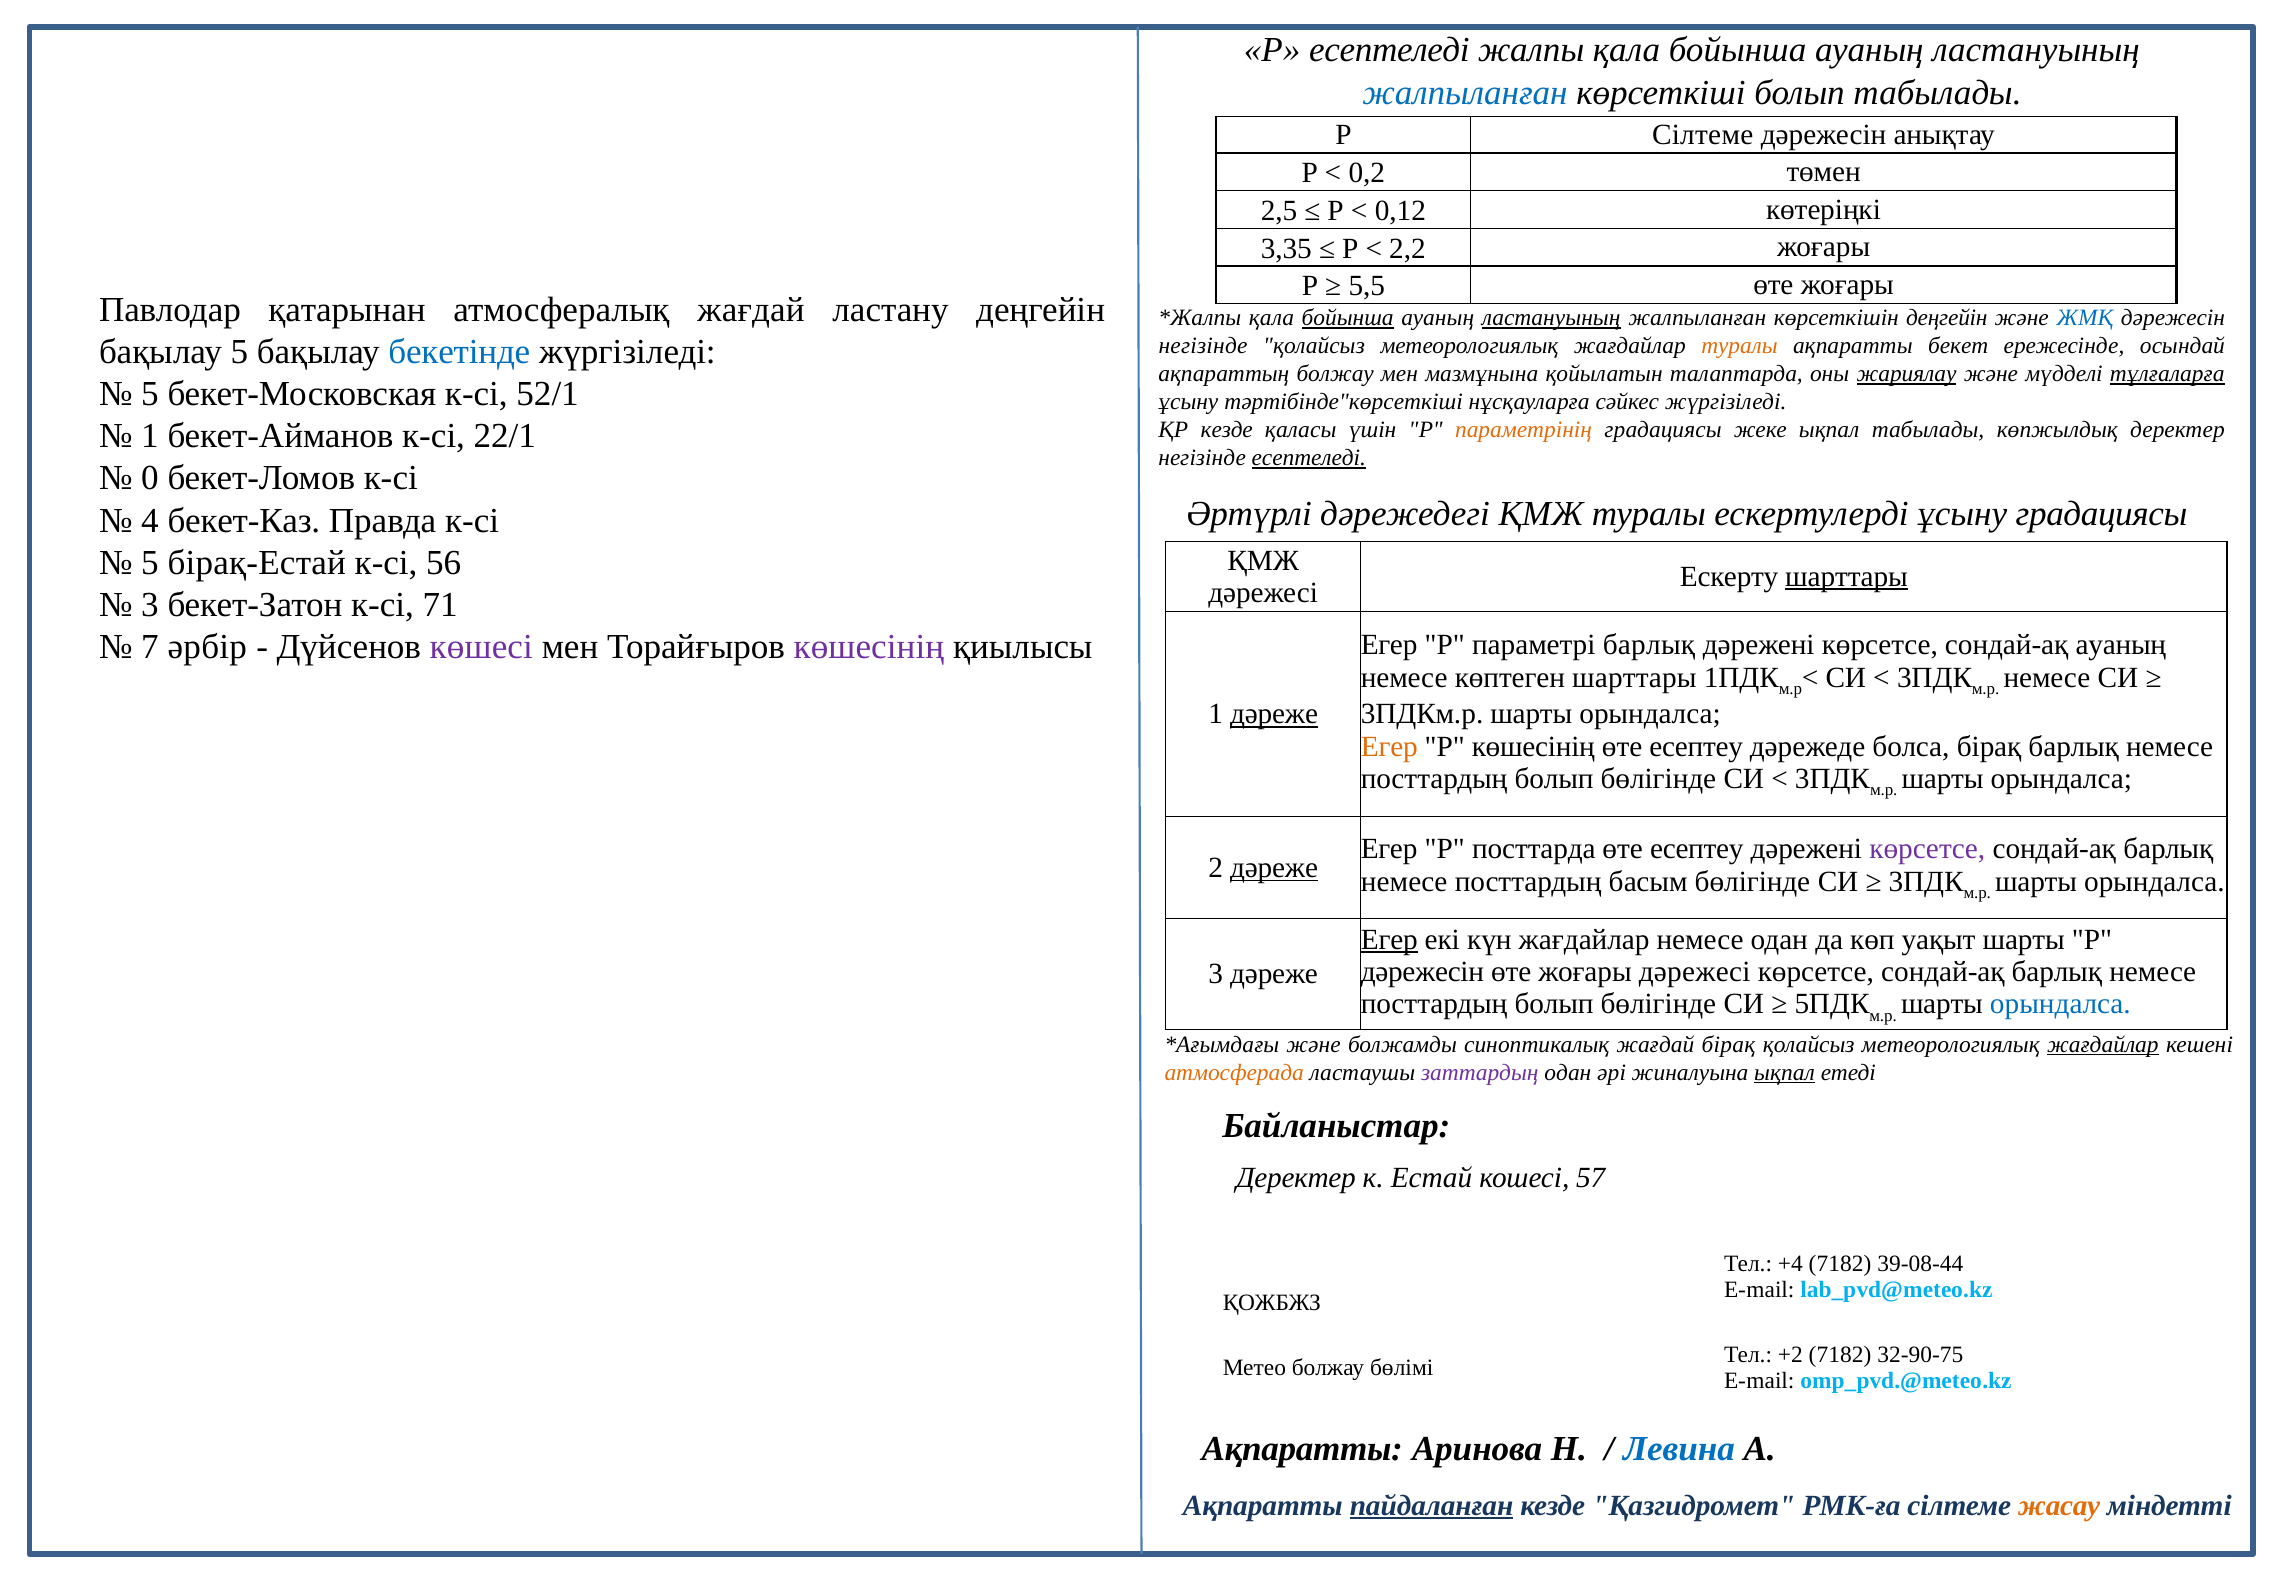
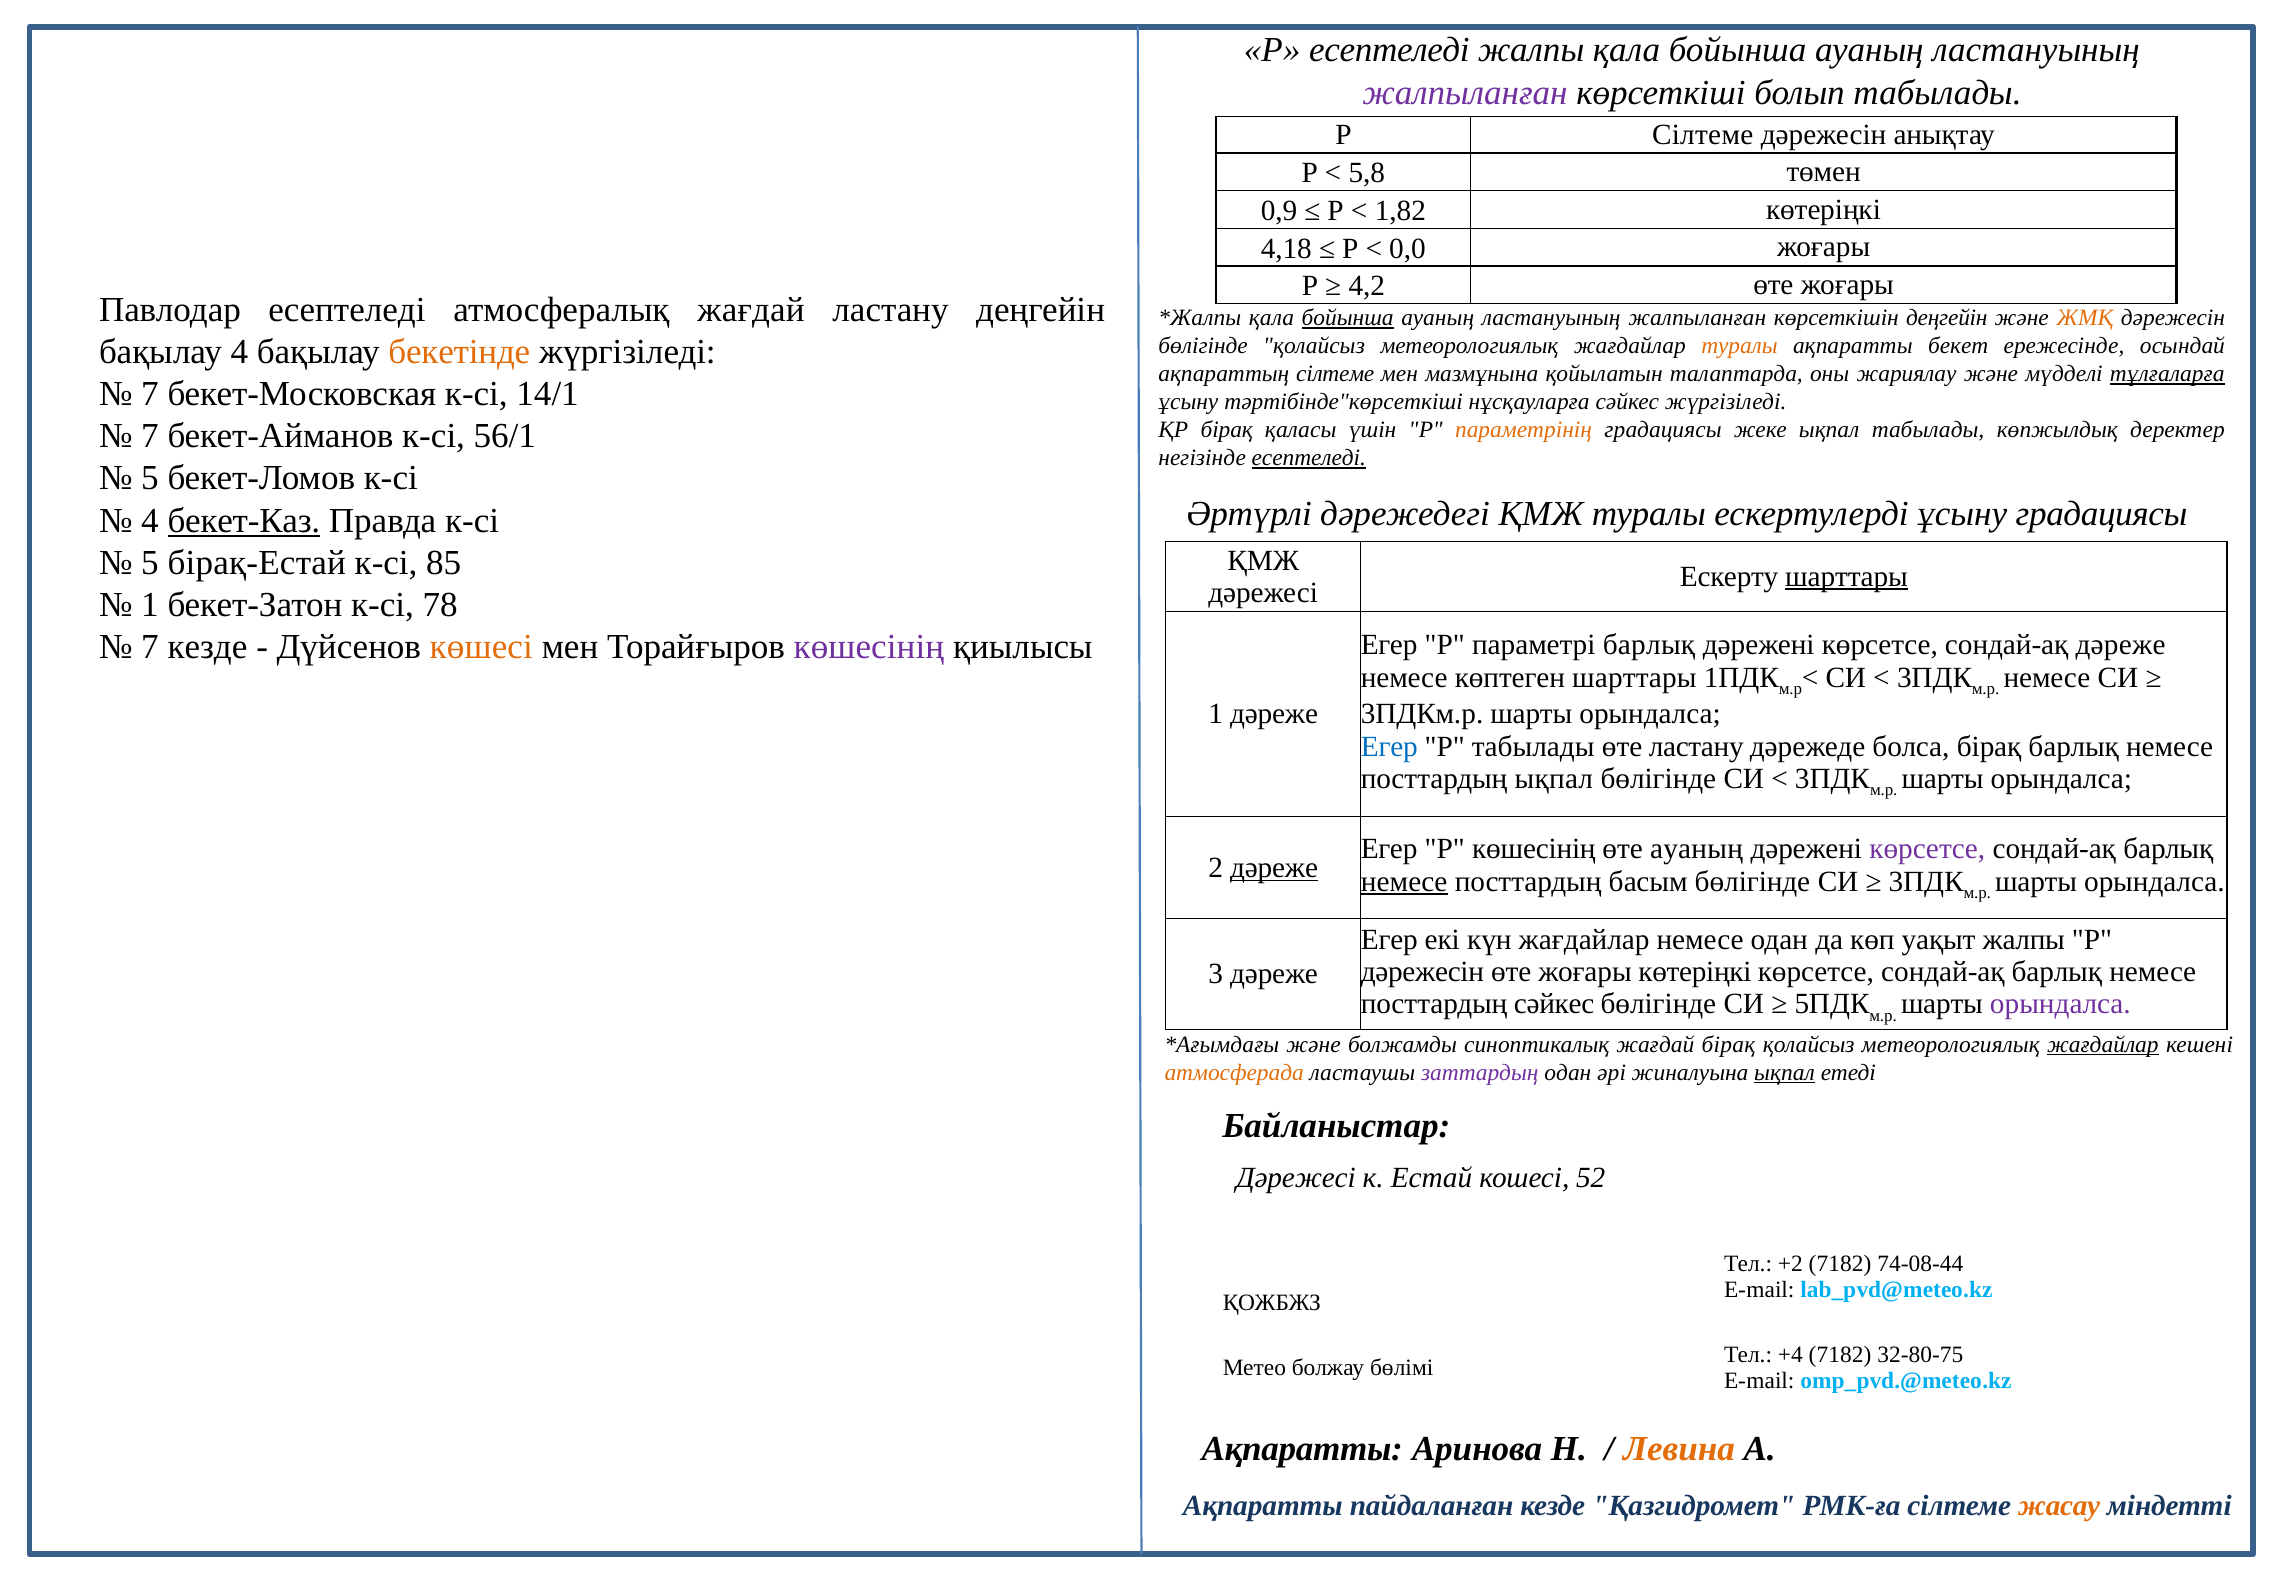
жалпыланған colour: blue -> purple (1465, 92)
0,2: 0,2 -> 5,8 (1367, 173)
2,5: 2,5 -> 0,9 (1279, 211)
0,12: 0,12 -> 1,82 (1400, 211)
3,35: 3,35 -> 4,18 (1286, 248)
2,2: 2,2 -> 0,0 (1408, 248)
5,5: 5,5 -> 4,2 (1367, 286)
Павлодар қатарынан: қатарынан -> есептеледі (347, 310)
ластануының underline: present -> none (1551, 318)
ЖМҚ colour: blue -> orange (2085, 318)
негізінде: негізінде -> бөлігінде (1203, 346)
бақылау 5: 5 -> 4 (239, 352)
бекетінде colour: blue -> orange (459, 352)
ақпараттың болжау: болжау -> сілтеме (1335, 374)
жариялау underline: present -> none (1907, 374)
5: 5 -> 7 (150, 394)
52/1: 52/1 -> 14/1 (548, 394)
ҚР кезде: кезде -> бірақ (1227, 430)
1: 1 -> 7 (150, 436)
22/1: 22/1 -> 56/1 (505, 436)
0: 0 -> 5 (150, 478)
бекет-Каз underline: none -> present (244, 520)
56: 56 -> 85 (444, 562)
3: 3 -> 1 (150, 605)
71: 71 -> 78 (440, 605)
7 әрбір: әрбір -> кезде (207, 647)
көшесі colour: purple -> orange (481, 647)
сондай-ақ ауаның: ауаның -> дәреже (2121, 645)
дәреже underline: present -> none (1274, 714)
Егер colour: orange -> blue (1389, 746)
P көшесінің: көшесінің -> табылады (1533, 746)
есептеу: есептеу -> ластану (1696, 746)
болып: болып -> ықпал (1554, 779)
Р посттарда: посттарда -> көшесінің (1534, 849)
есептеу: есептеу -> ауаның (1697, 849)
немесе underline: none -> present (1404, 881)
Егер underline: present -> none (1389, 939)
уақыт шарты: шарты -> жалпы (2024, 939)
жоғары дәрежесі: дәрежесі -> көтеріңкі (1695, 972)
болып: болып -> сәйкес (1554, 1004)
орындалса colour: blue -> purple (2060, 1004)
Деректер: Деректер -> Дәрежесі (1296, 1178)
57: 57 -> 52 (1591, 1178)
+4: +4 -> +2 (1790, 1263)
39-08-44: 39-08-44 -> 74-08-44 (1920, 1263)
+2: +2 -> +4 (1790, 1355)
32-90-75: 32-90-75 -> 32-80-75 (1920, 1355)
Левина colour: blue -> orange (1679, 1449)
пайдаланған underline: present -> none (1432, 1505)
